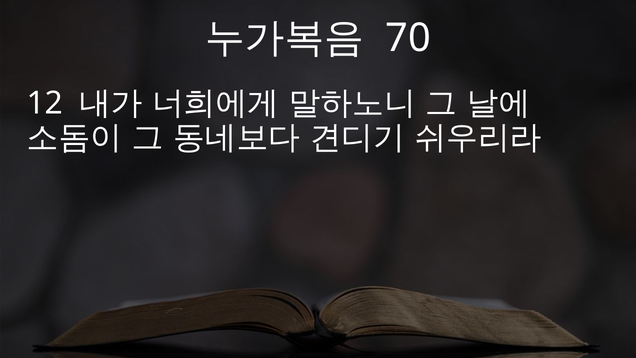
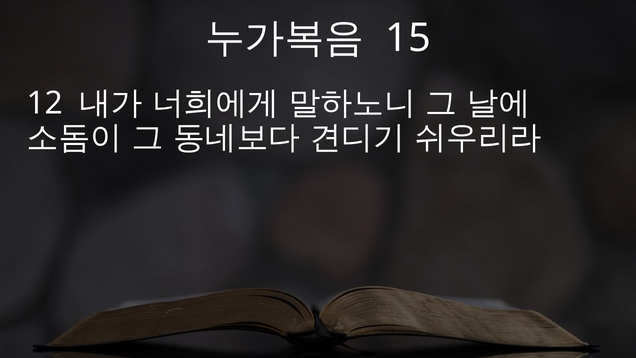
70: 70 -> 15 (408, 38)
